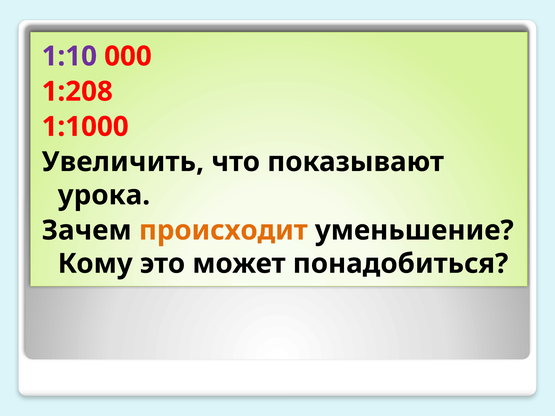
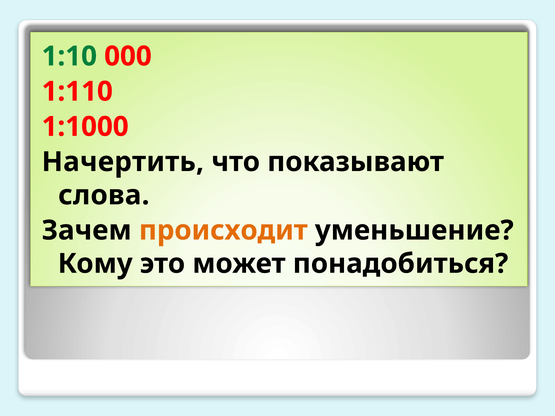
1:10 colour: purple -> green (69, 56)
1:208: 1:208 -> 1:110 (77, 92)
Увеличить: Увеличить -> Начертить (123, 162)
урока: урока -> слова (104, 195)
